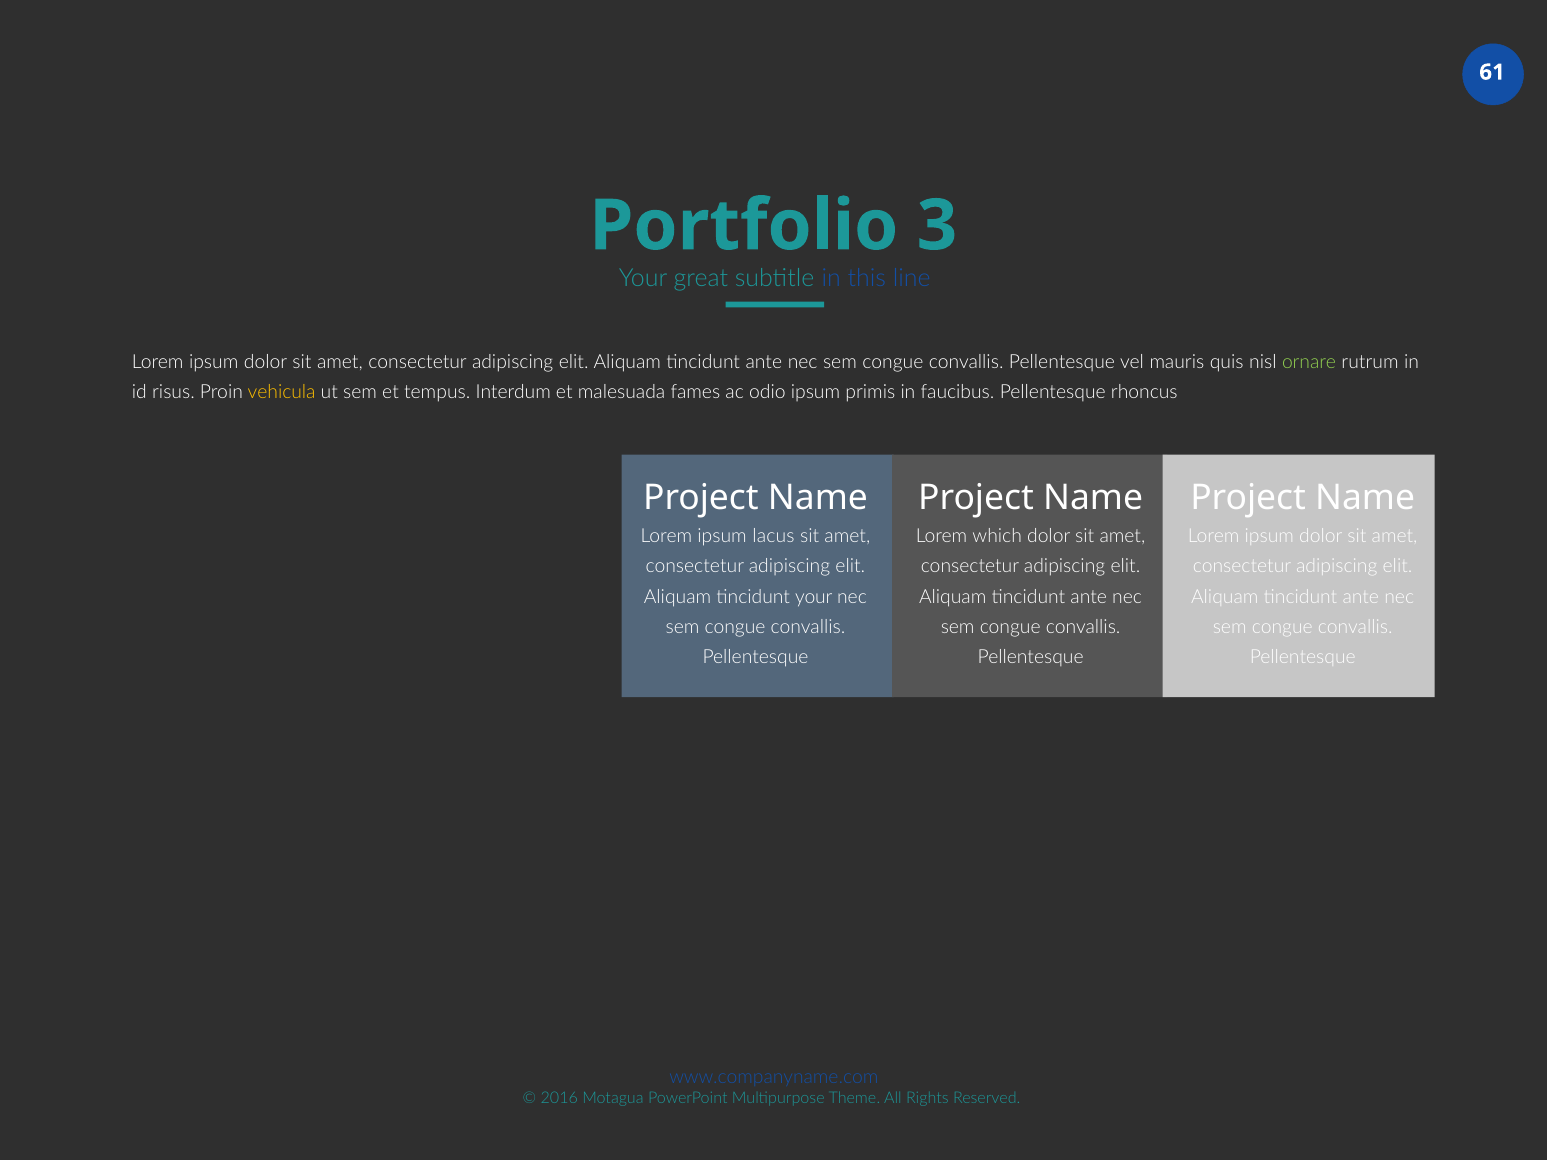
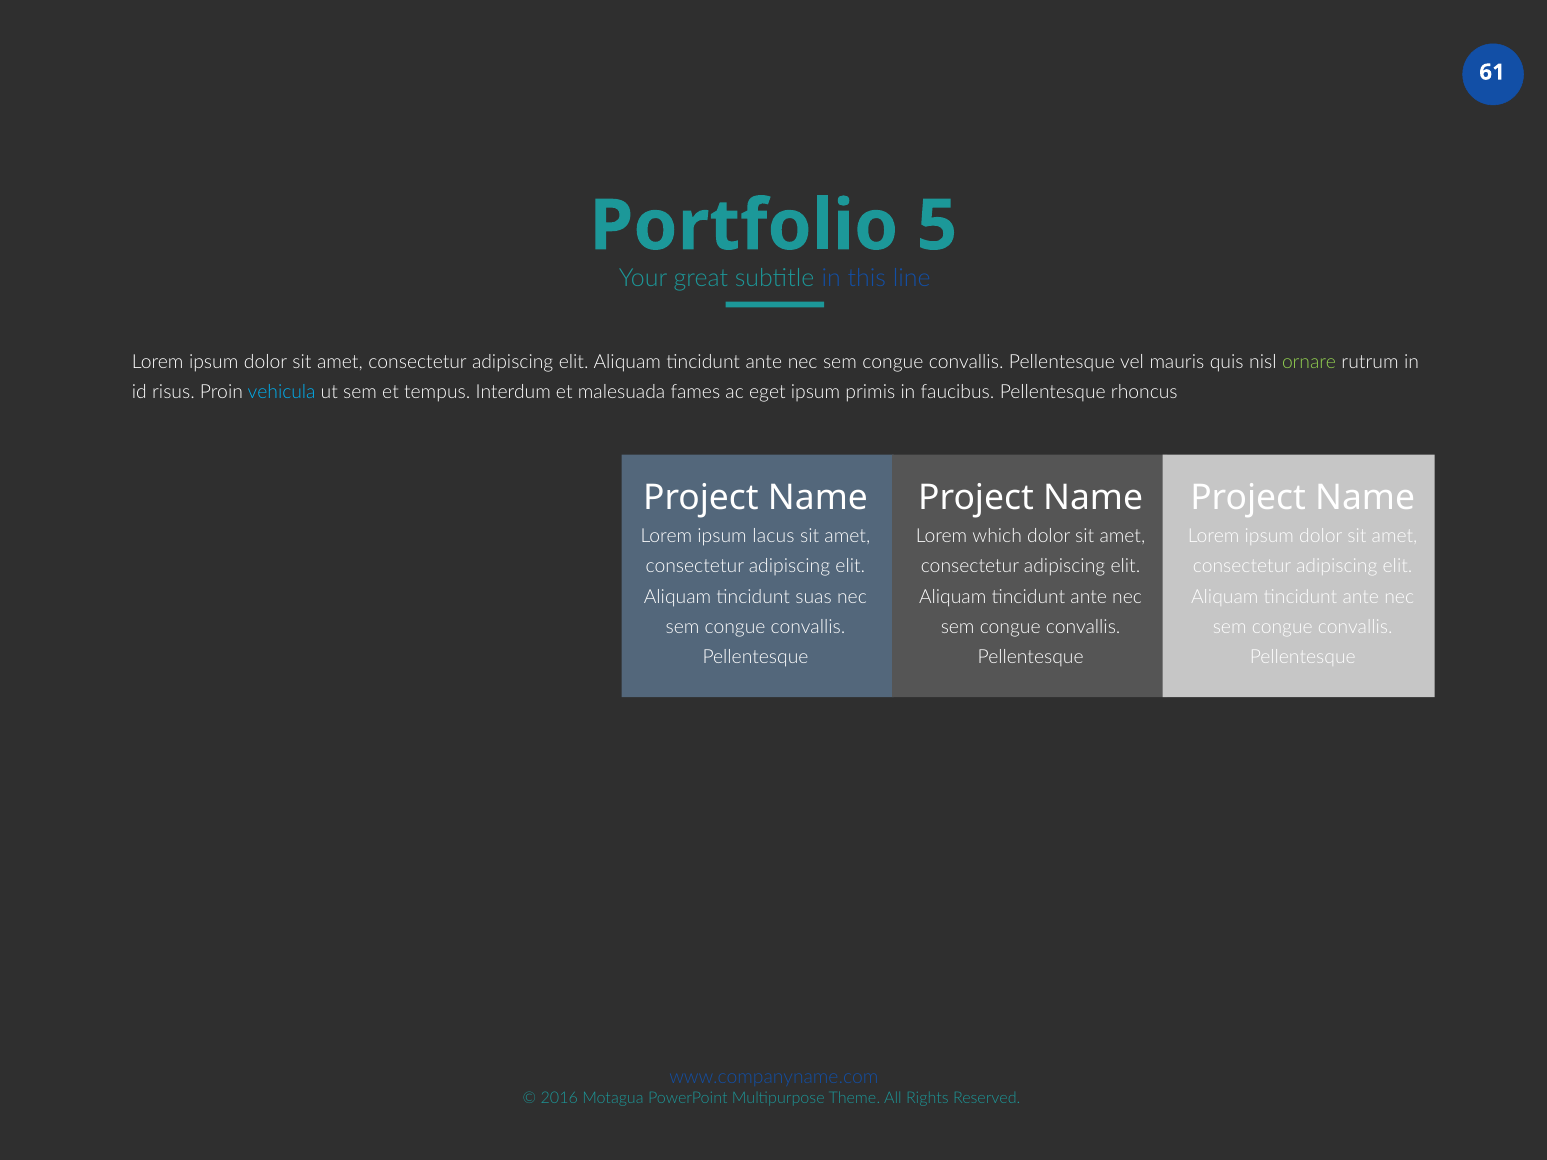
3: 3 -> 5 (937, 226)
vehicula colour: yellow -> light blue (282, 393)
odio: odio -> eget (767, 393)
tincidunt your: your -> suas (814, 597)
